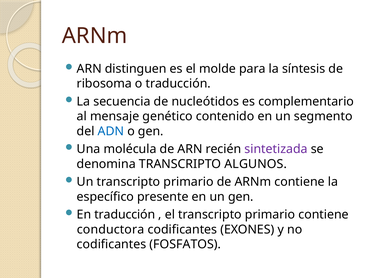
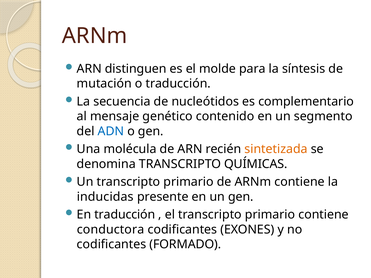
ribosoma: ribosoma -> mutación (104, 84)
sintetizada colour: purple -> orange (276, 149)
ALGUNOS: ALGUNOS -> QUÍMICAS (256, 164)
específico: específico -> inducidas (105, 197)
FOSFATOS: FOSFATOS -> FORMADO (185, 244)
